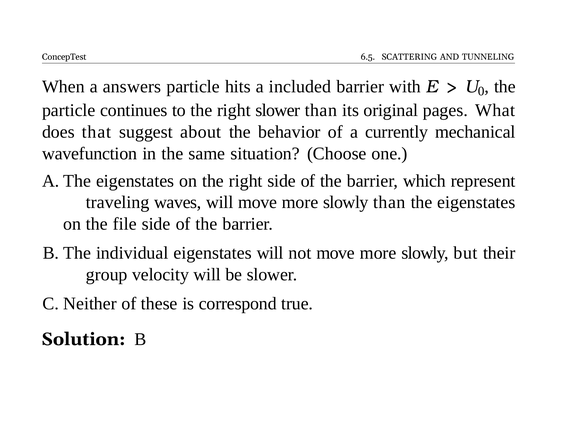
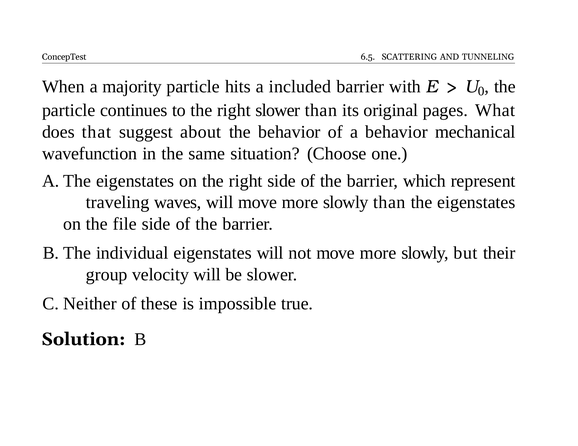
answers: answers -> majority (132, 87)
a currently: currently -> behavior (397, 132)
correspond: correspond -> impossible (238, 304)
